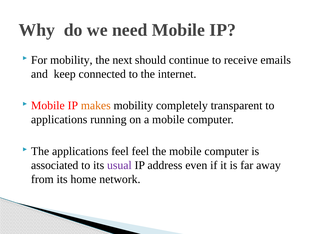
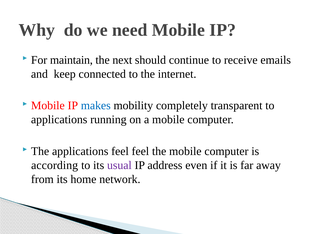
For mobility: mobility -> maintain (71, 60)
makes colour: orange -> blue (96, 105)
associated: associated -> according (55, 165)
